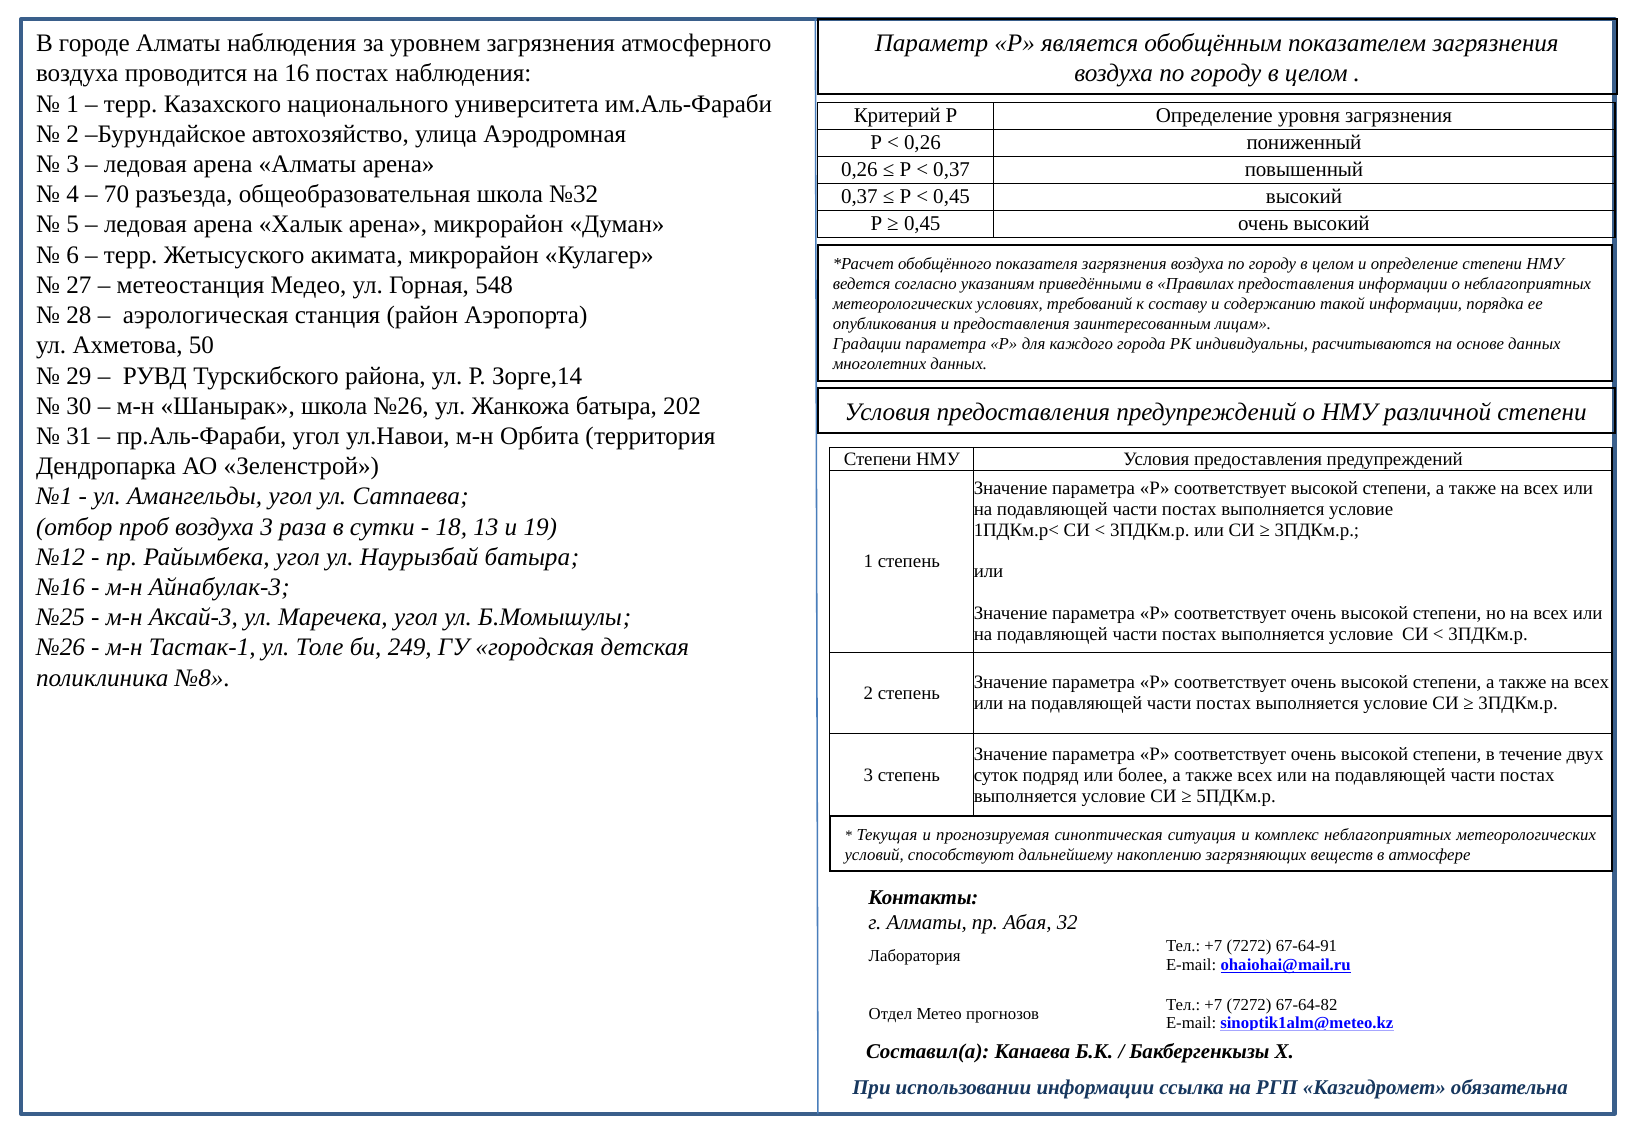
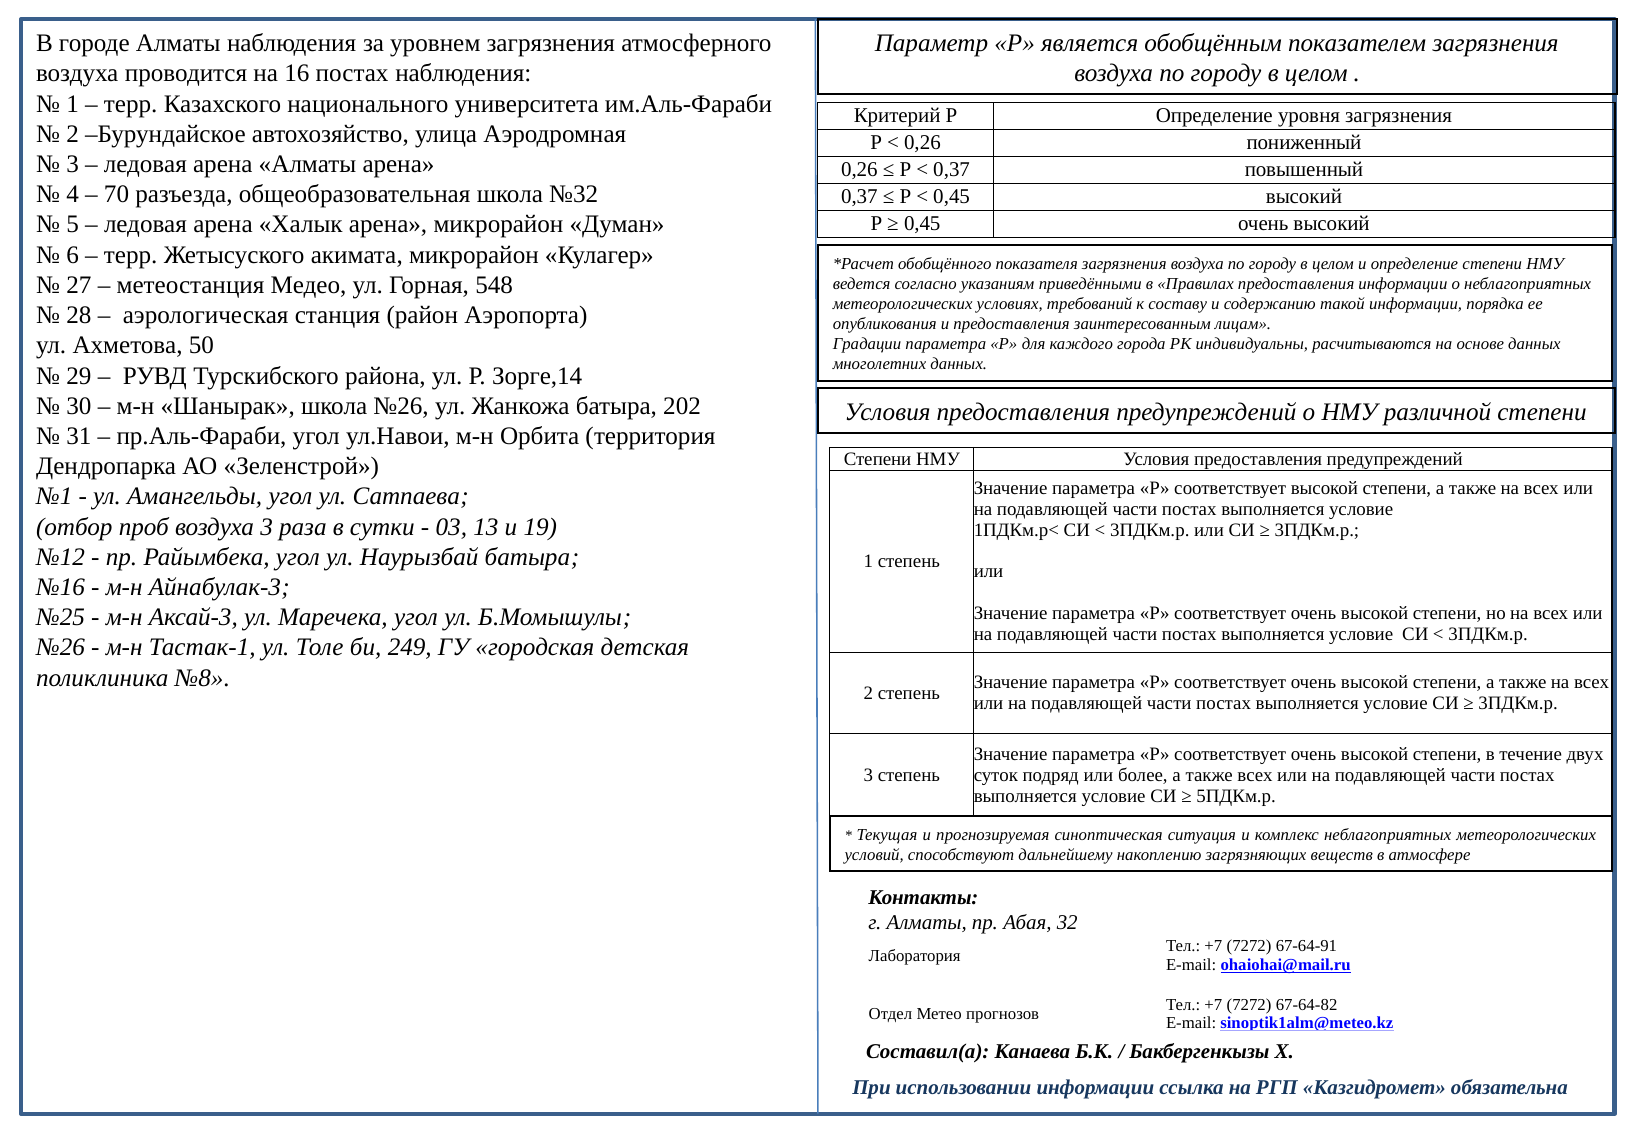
18: 18 -> 03 (451, 527)
